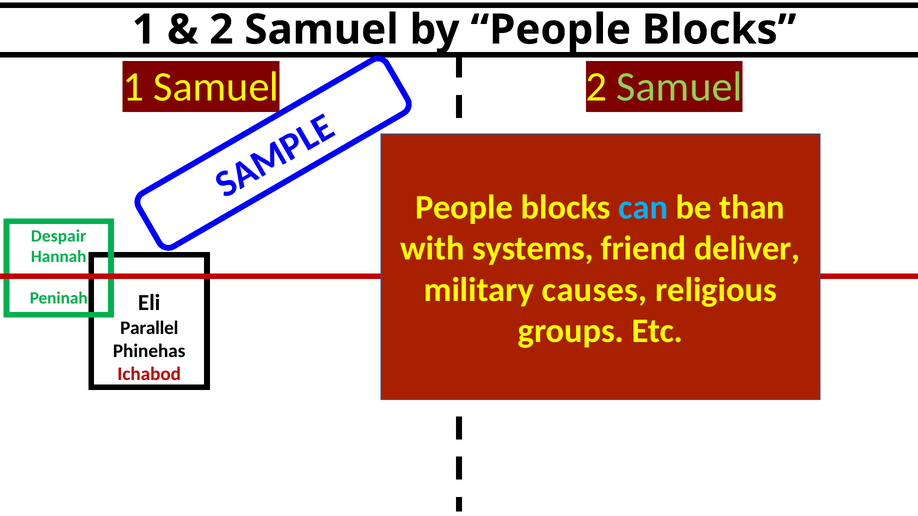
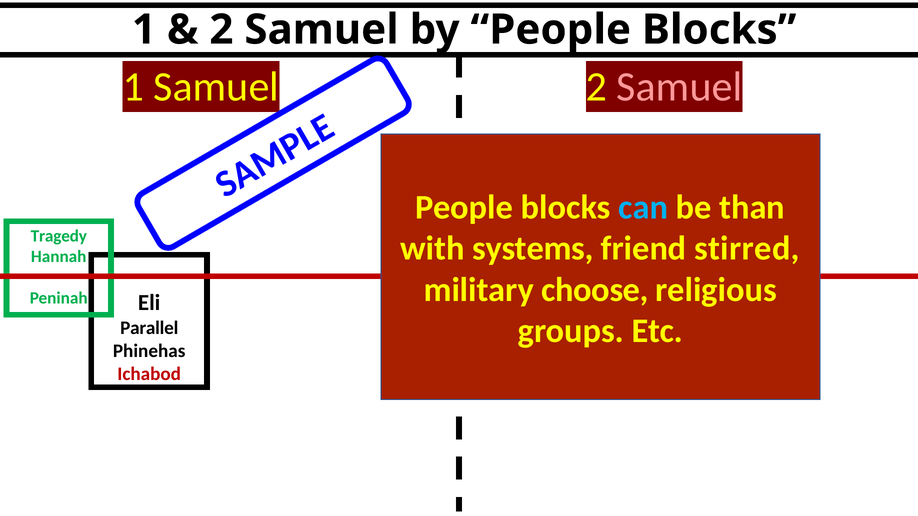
Samuel colour: light green -> pink (679, 87)
Despair: Despair -> Tragedy (59, 236)
deliver: deliver -> stirred (747, 249)
causes: causes -> choose (595, 290)
